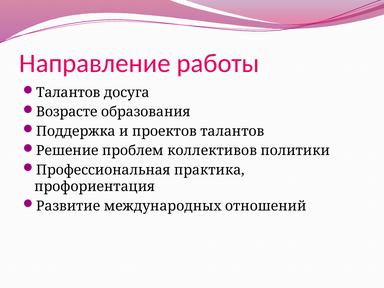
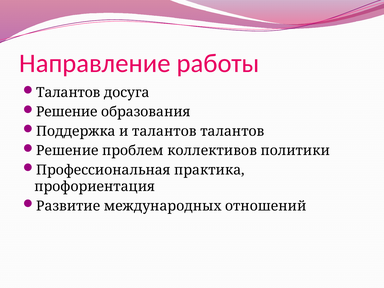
Возрасте: Возрасте -> Решение (67, 112)
и проектов: проектов -> талантов (164, 131)
